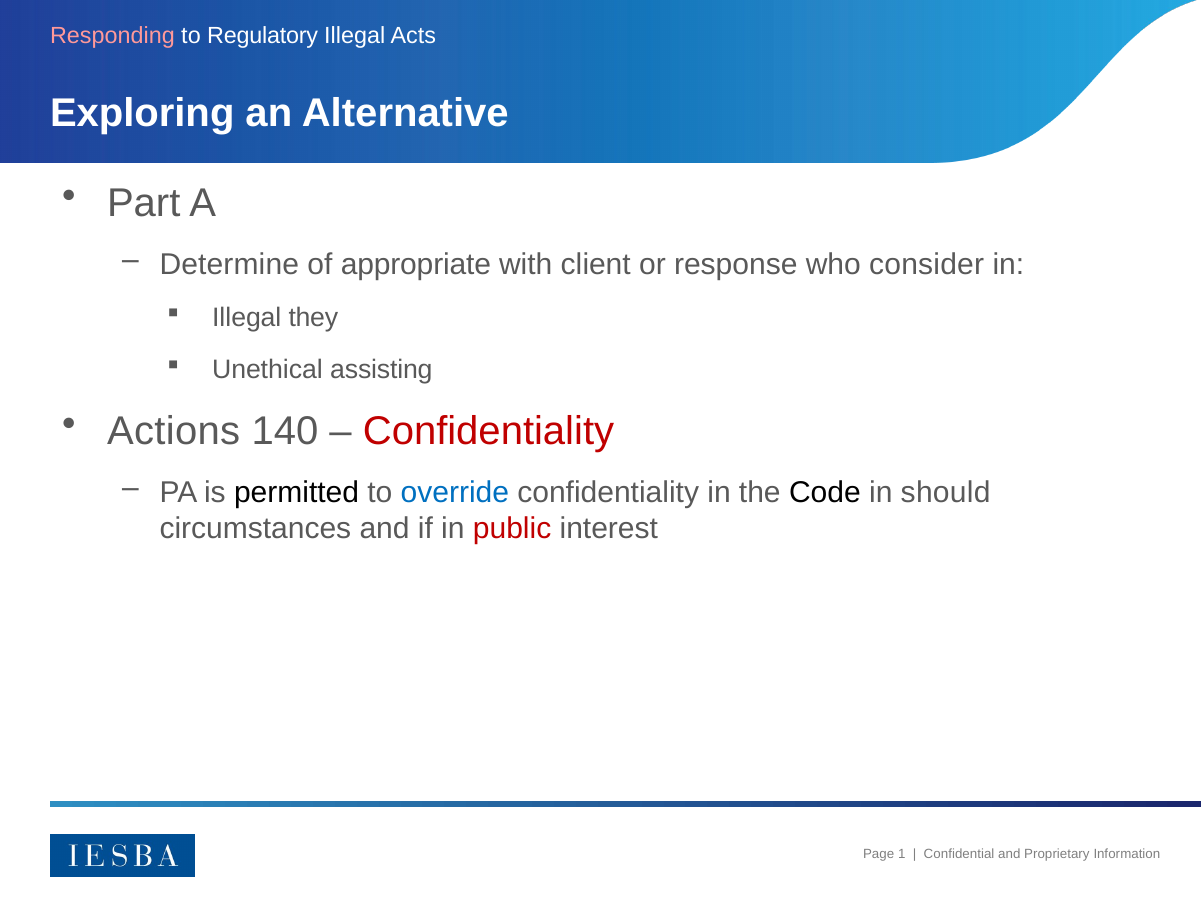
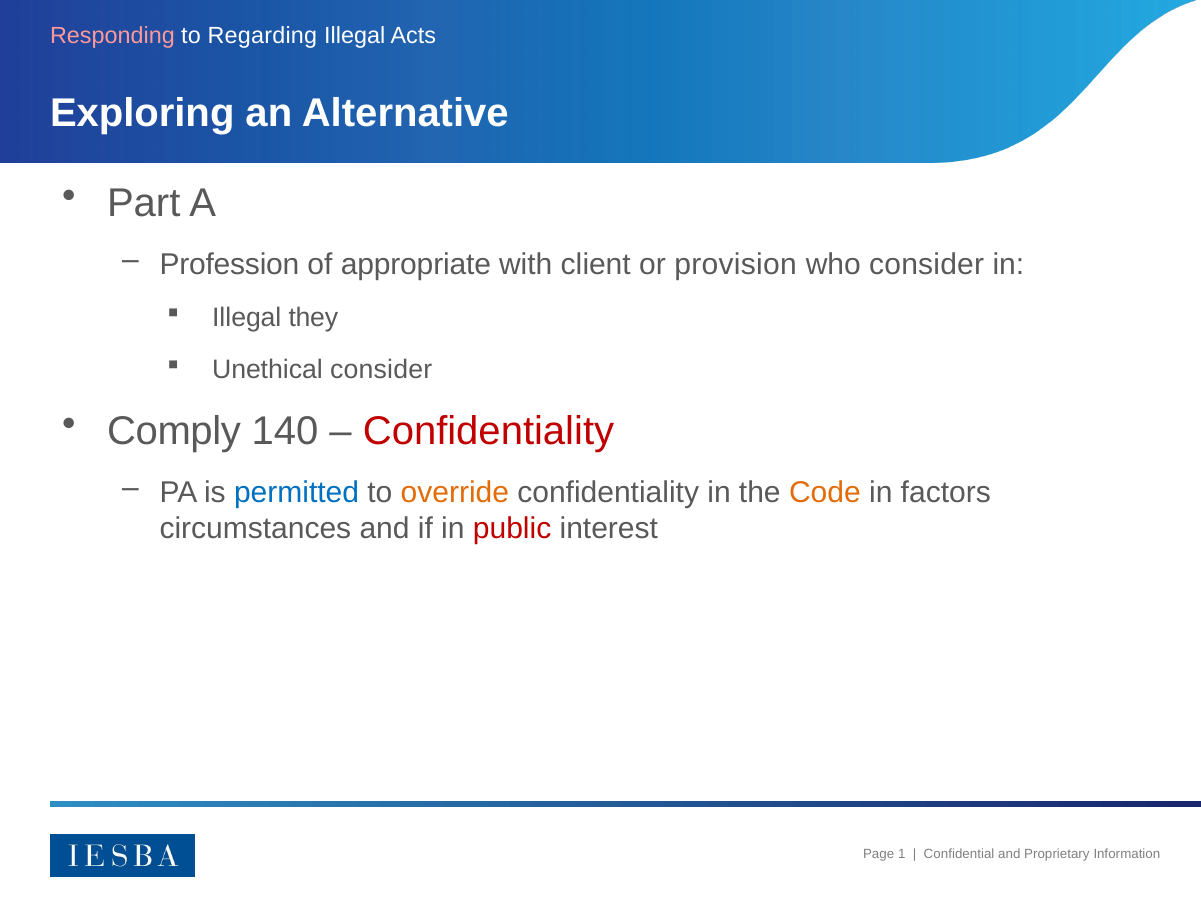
Regulatory: Regulatory -> Regarding (262, 36)
Determine: Determine -> Profession (229, 264)
response: response -> provision (736, 264)
Unethical assisting: assisting -> consider (381, 370)
Actions: Actions -> Comply (174, 431)
permitted colour: black -> blue (297, 492)
override colour: blue -> orange (455, 492)
Code colour: black -> orange (825, 492)
should: should -> factors (946, 492)
